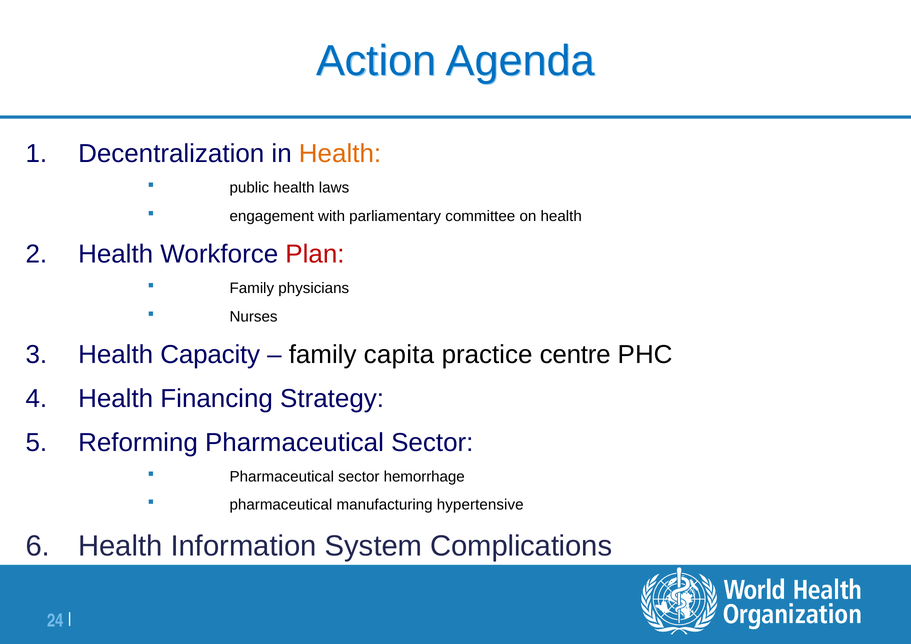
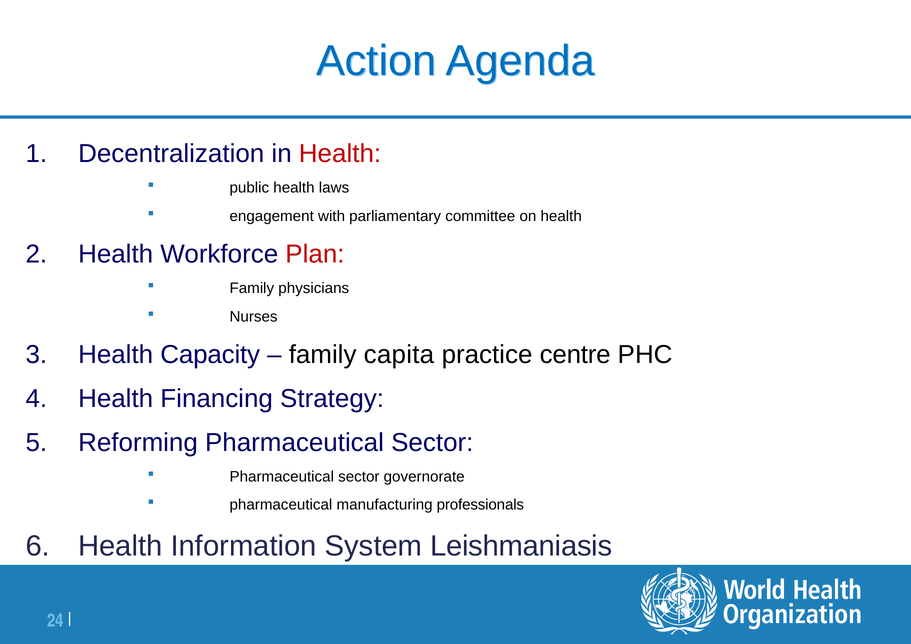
Health colour: orange -> red (340, 154)
hemorrhage: hemorrhage -> governorate (424, 477)
hypertensive: hypertensive -> professionals (480, 505)
Complications: Complications -> Leishmaniasis (521, 546)
